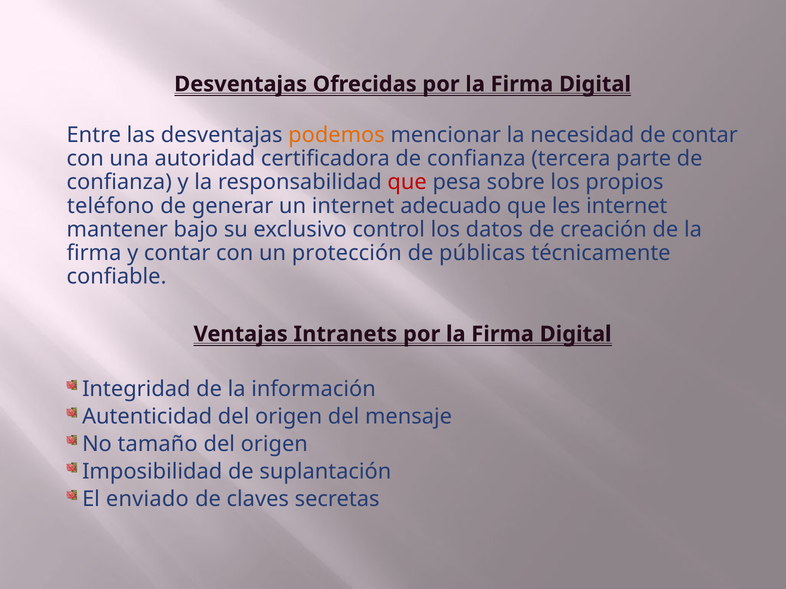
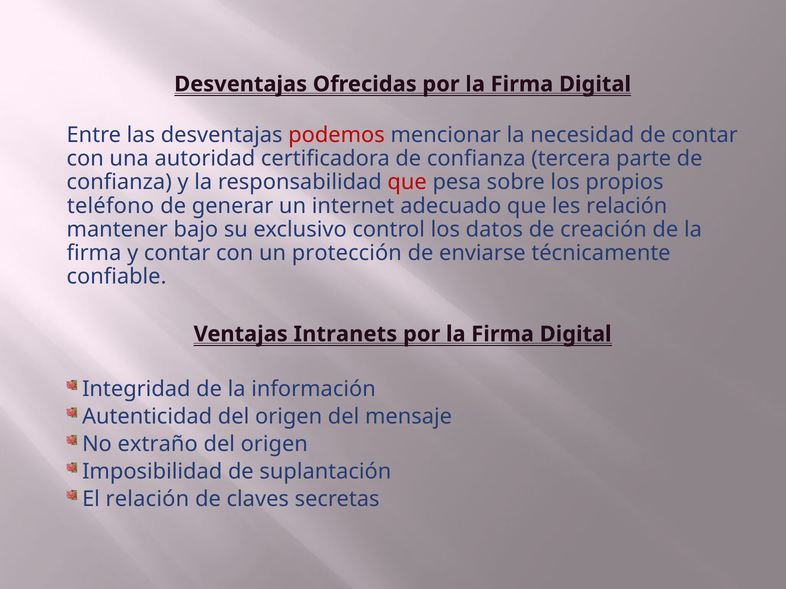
podemos colour: orange -> red (337, 135)
les internet: internet -> relación (627, 206)
públicas: públicas -> enviarse (482, 253)
tamaño: tamaño -> extraño (158, 444)
El enviado: enviado -> relación (147, 499)
